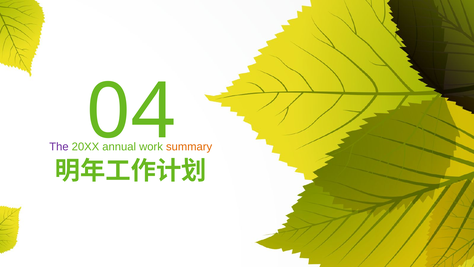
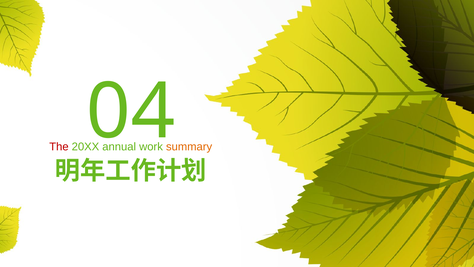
The colour: purple -> red (59, 146)
